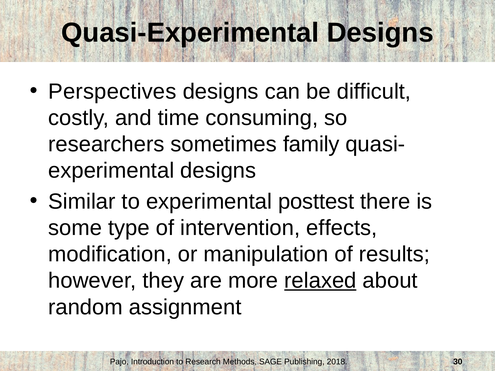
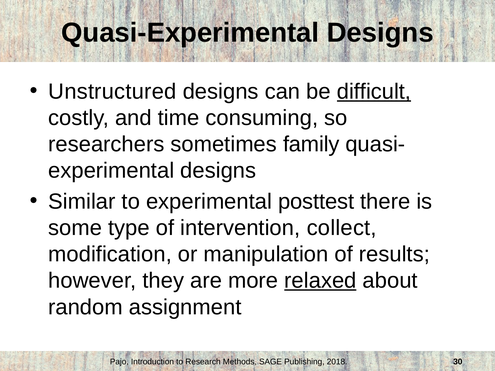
Perspectives: Perspectives -> Unstructured (112, 91)
difficult underline: none -> present (374, 91)
effects: effects -> collect (342, 228)
